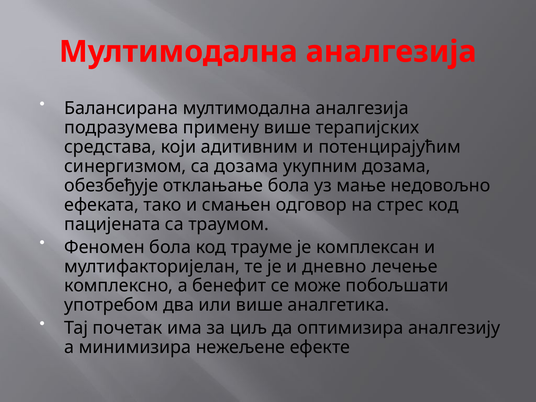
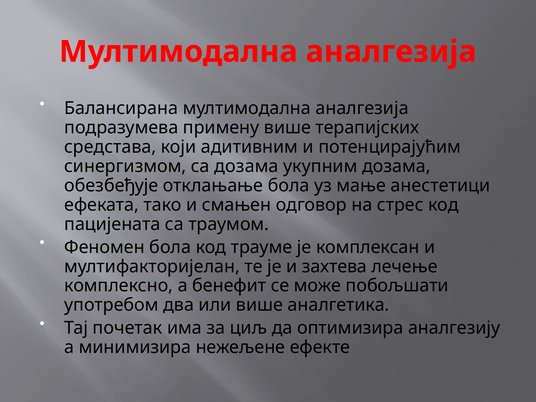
недовољно: недовољно -> анестетици (440, 186)
дневно: дневно -> захтева (334, 266)
